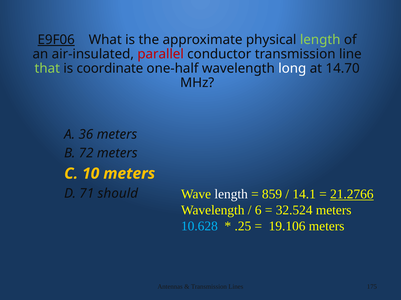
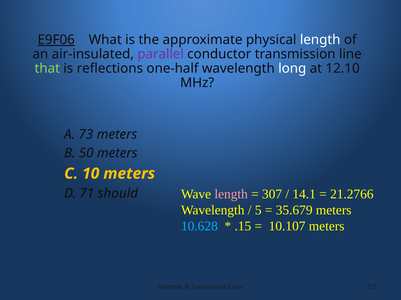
length colour: light green -> white (320, 40)
parallel colour: red -> purple (161, 54)
coordinate: coordinate -> reflections (110, 69)
14.70: 14.70 -> 12.10 (343, 69)
36: 36 -> 73 (86, 135)
72: 72 -> 50 (86, 153)
length colour: white -> pink (231, 195)
859: 859 -> 307 (272, 195)
21.2766 underline: present -> none (352, 195)
6: 6 -> 5 (258, 211)
32.524: 32.524 -> 35.679 (294, 211)
.25: .25 -> .15 (243, 227)
19.106: 19.106 -> 10.107 (287, 227)
